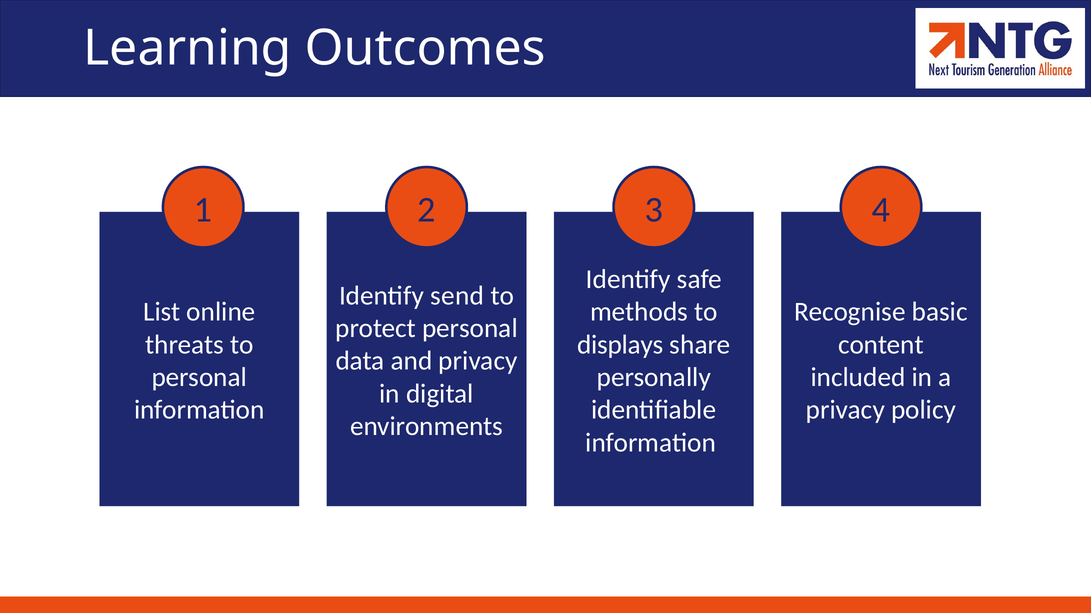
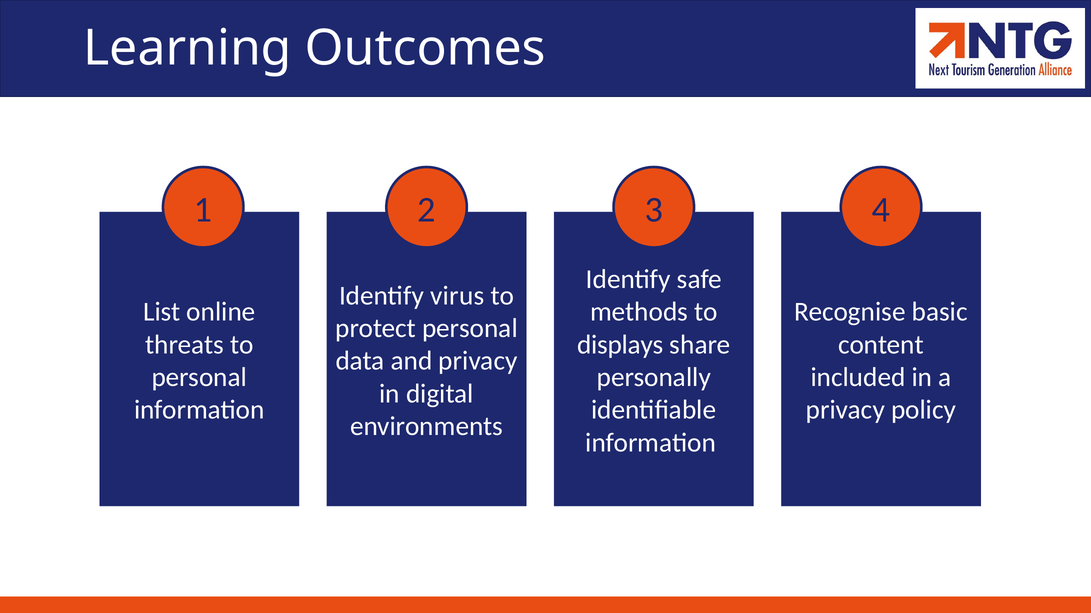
send: send -> virus (457, 296)
